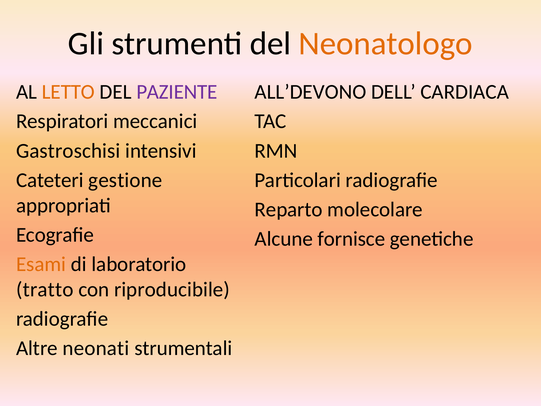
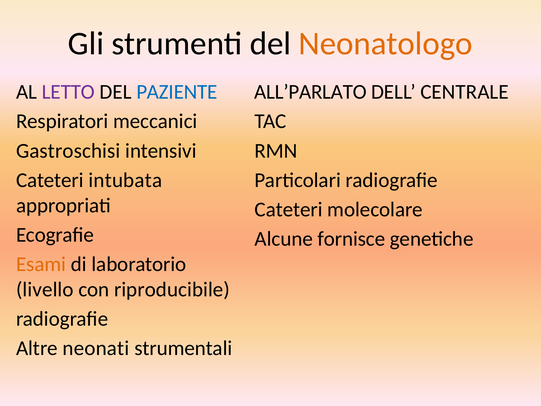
LETTO colour: orange -> purple (68, 92)
PAZIENTE colour: purple -> blue (177, 92)
ALL’DEVONO: ALL’DEVONO -> ALL’PARLATO (311, 92)
CARDIACA: CARDIACA -> CENTRALE (465, 92)
gestione: gestione -> intubata (125, 180)
Reparto: Reparto -> Cateteri (289, 209)
tratto: tratto -> livello (45, 289)
